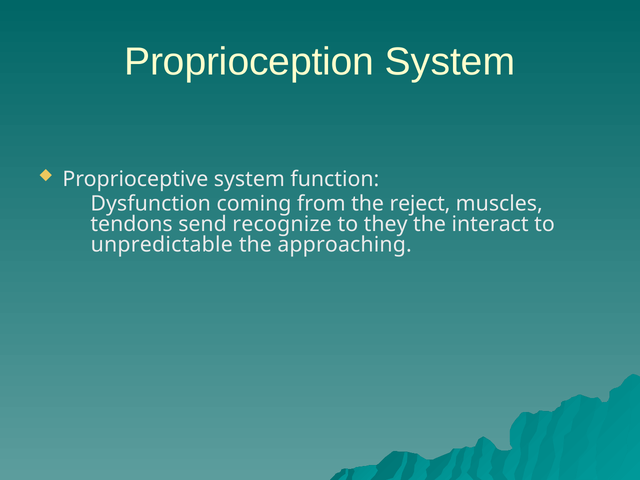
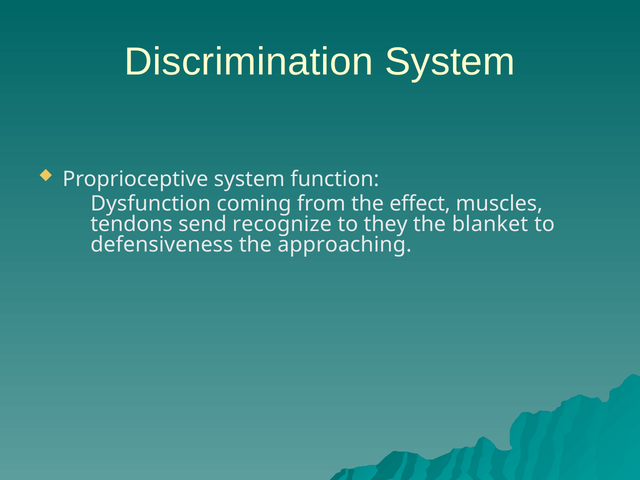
Proprioception: Proprioception -> Discrimination (249, 62)
reject: reject -> effect (420, 204)
interact: interact -> blanket (490, 224)
unpredictable: unpredictable -> defensiveness (162, 245)
